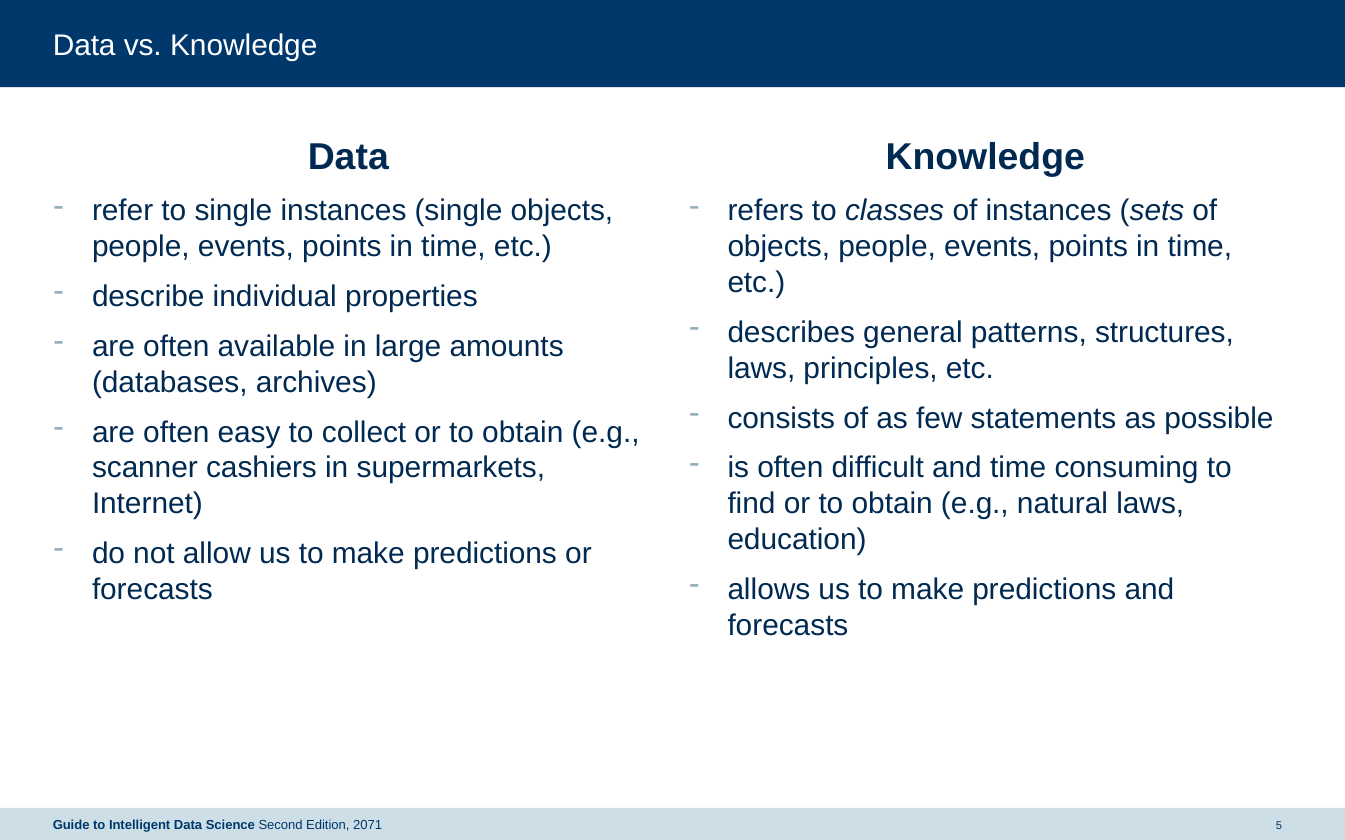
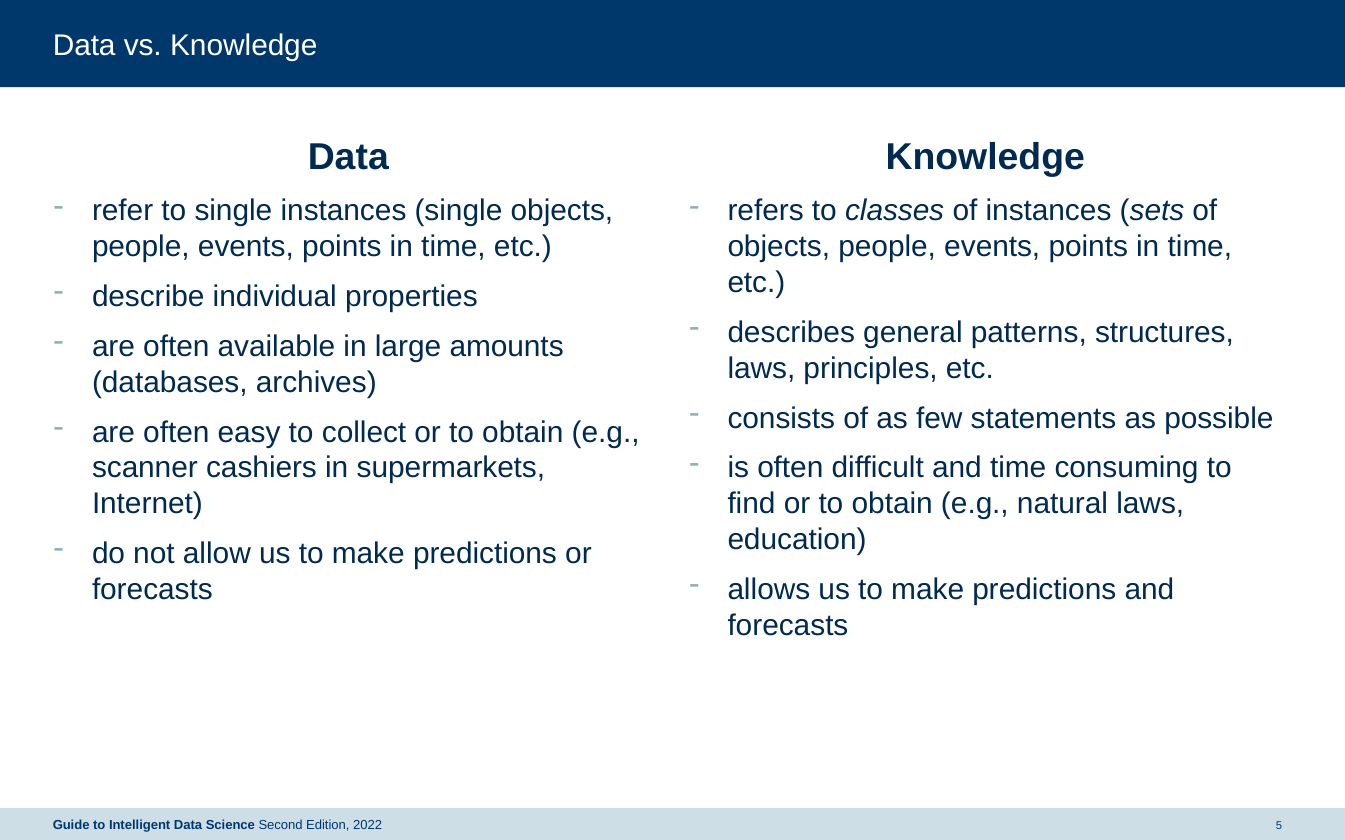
2071: 2071 -> 2022 (368, 826)
